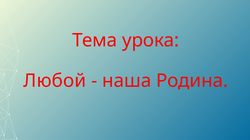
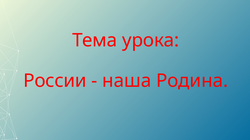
Любой: Любой -> России (55, 81)
